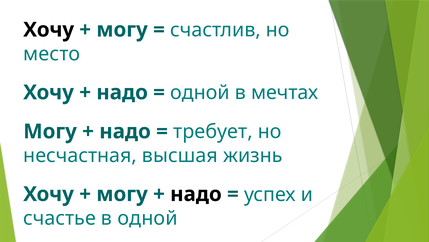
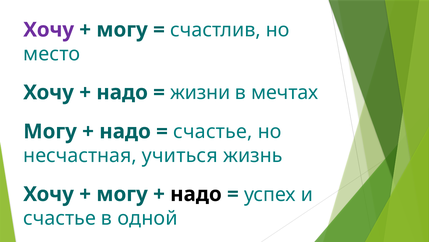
Хочу colour: black -> purple (49, 30)
одной: одной -> жизни (200, 93)
требует: требует -> счастье (213, 131)
высшая: высшая -> учиться (180, 155)
